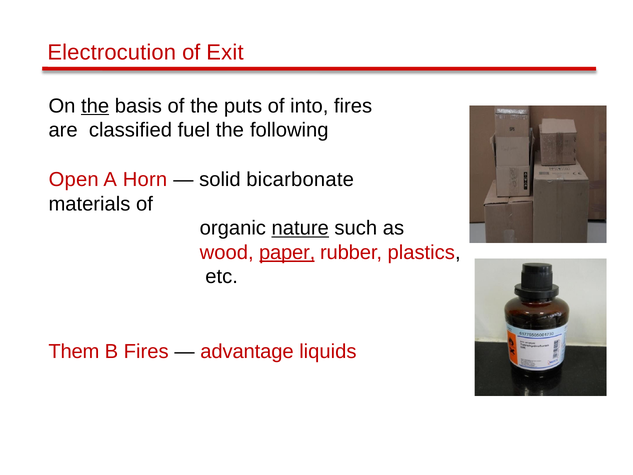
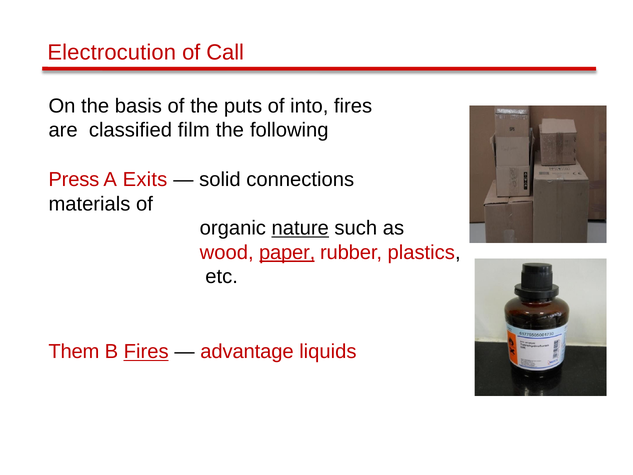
Exit: Exit -> Call (225, 52)
the underline: present -> none (95, 106)
fuel: fuel -> film (194, 130)
Open: Open -> Press (74, 180)
Horn: Horn -> Exits (145, 180)
bicarbonate: bicarbonate -> connections (300, 180)
Fires underline: none -> present (146, 351)
